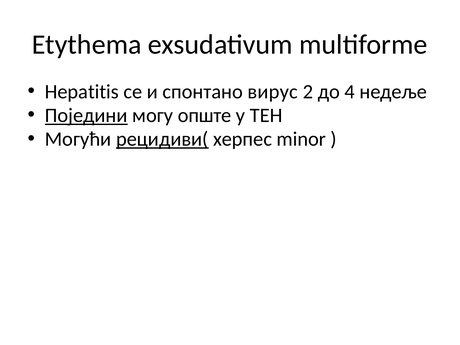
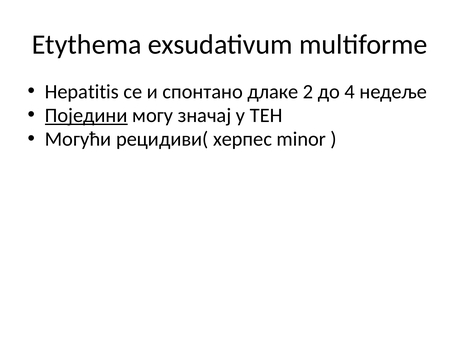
вирус: вирус -> длаке (273, 92)
опште: опште -> значај (204, 115)
рецидиви( underline: present -> none (162, 139)
